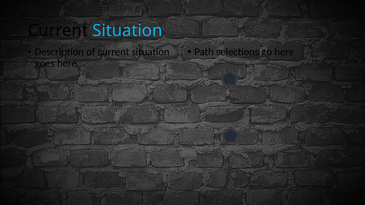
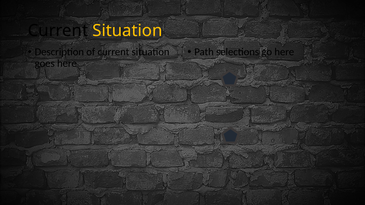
Situation colour: light blue -> yellow (127, 31)
